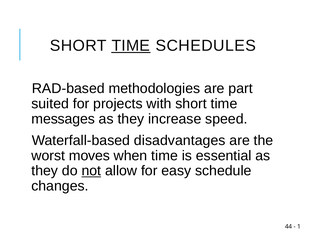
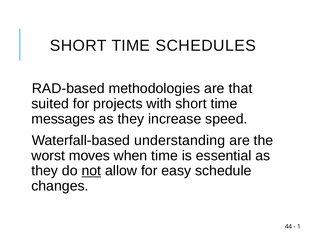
TIME underline: present -> none (131, 46)
part: part -> that (241, 88)
disadvantages: disadvantages -> understanding (180, 140)
